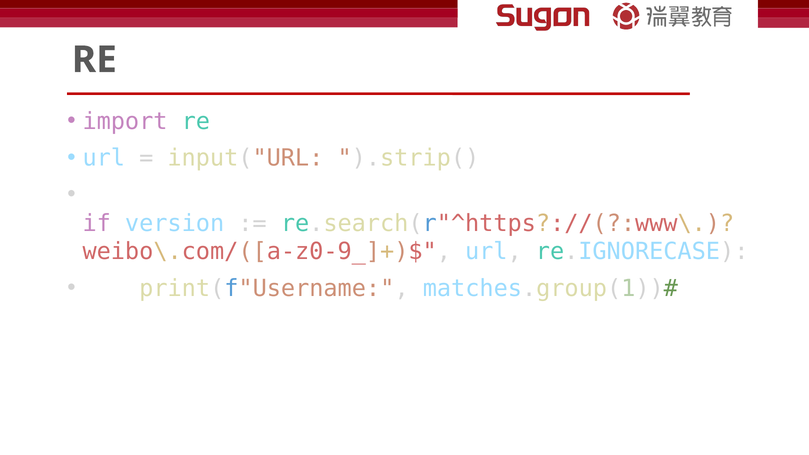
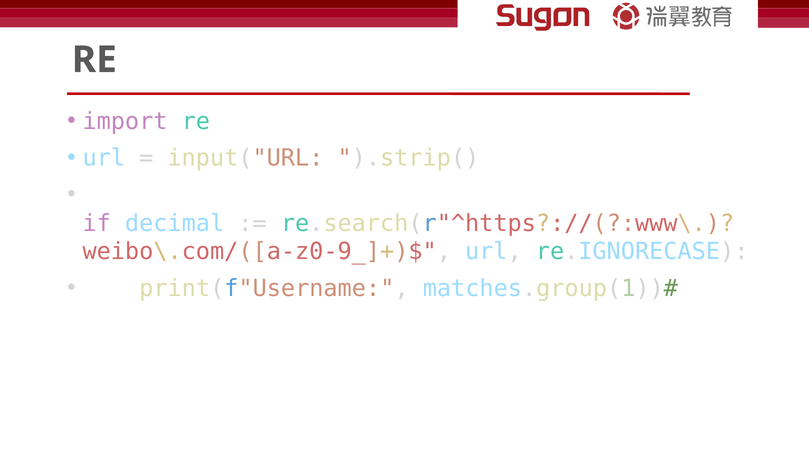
version: version -> decimal (175, 223)
